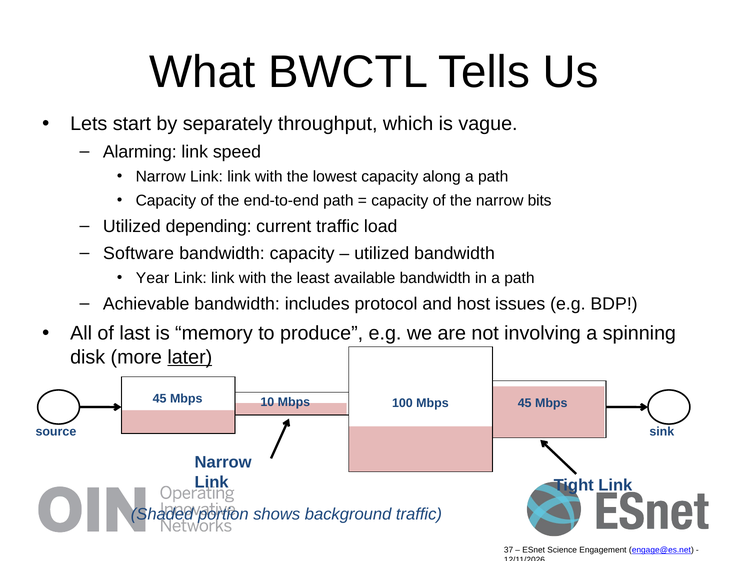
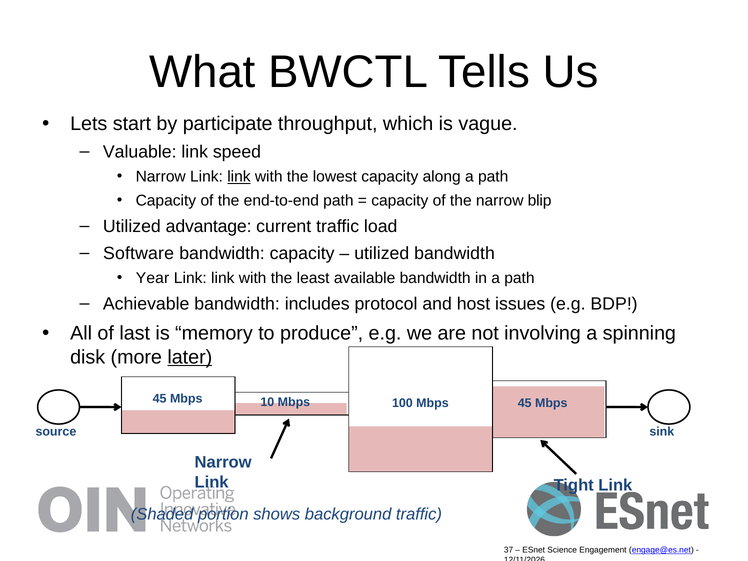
separately: separately -> participate (228, 124)
Alarming: Alarming -> Valuable (140, 152)
link underline: none -> present (239, 177)
bits: bits -> blip (540, 200)
depending: depending -> advantage (209, 226)
